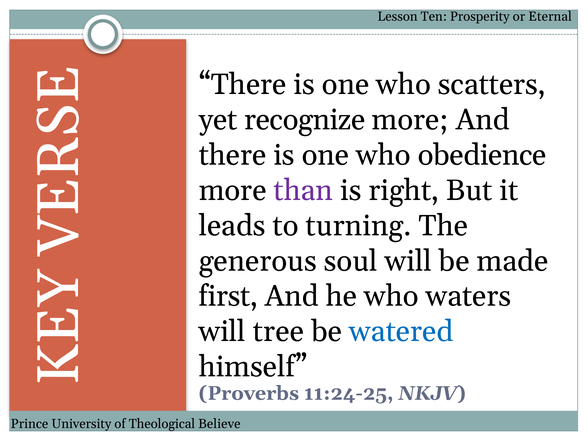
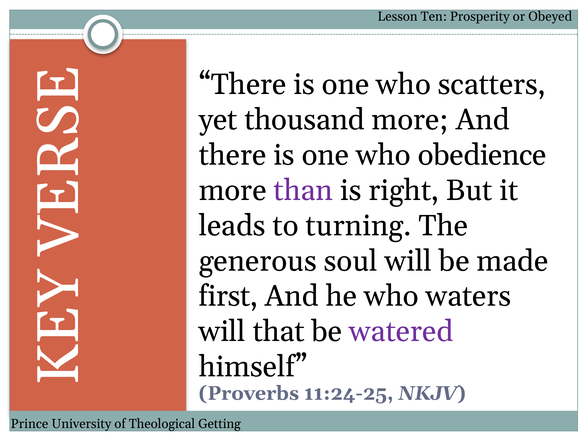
Eternal: Eternal -> Obeyed (550, 17)
recognize: recognize -> thousand (305, 120)
tree: tree -> that (279, 332)
watered colour: blue -> purple (401, 332)
Believe: Believe -> Getting (220, 424)
